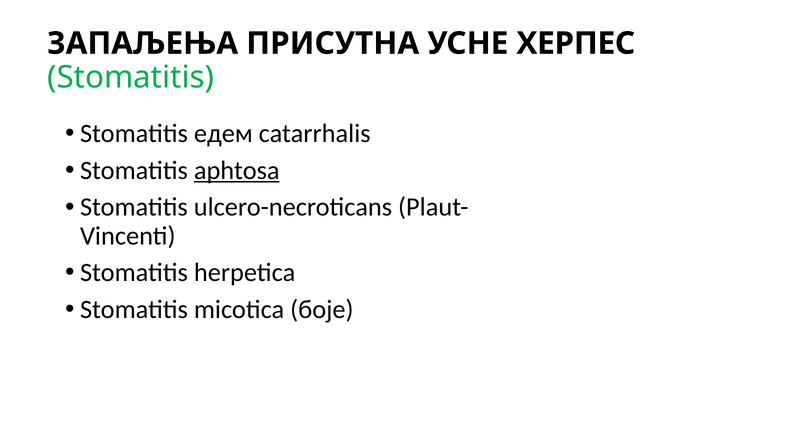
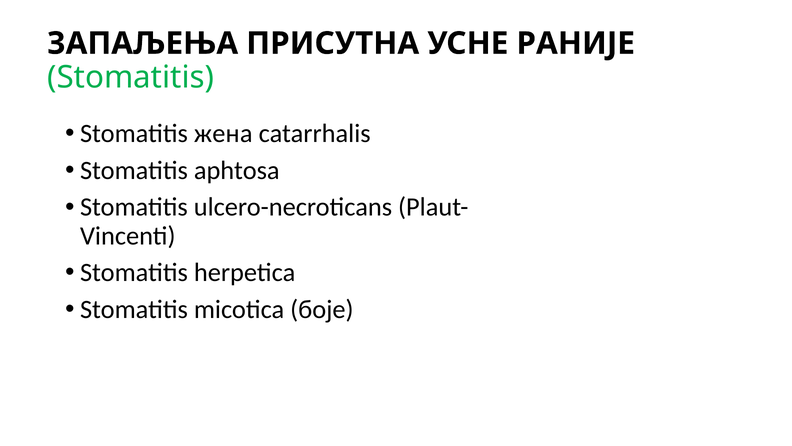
ХЕРПЕС: ХЕРПЕС -> РАНИЈЕ (576, 43)
едем: едем -> жена (223, 133)
aphtosa underline: present -> none (237, 170)
